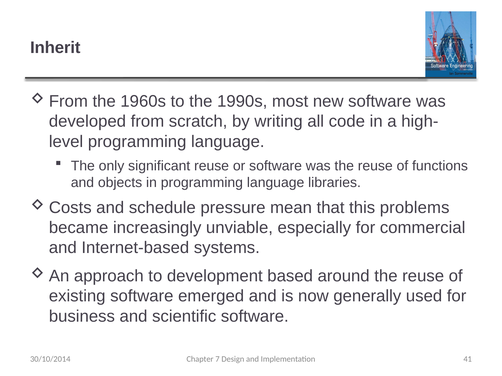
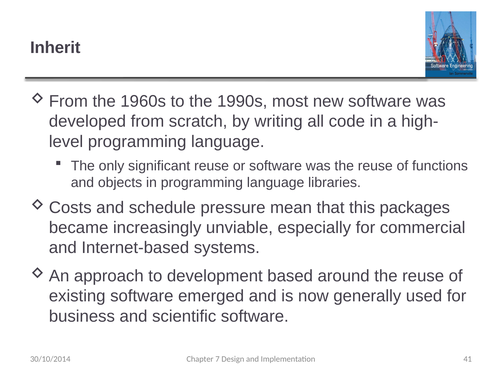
problems: problems -> packages (415, 208)
